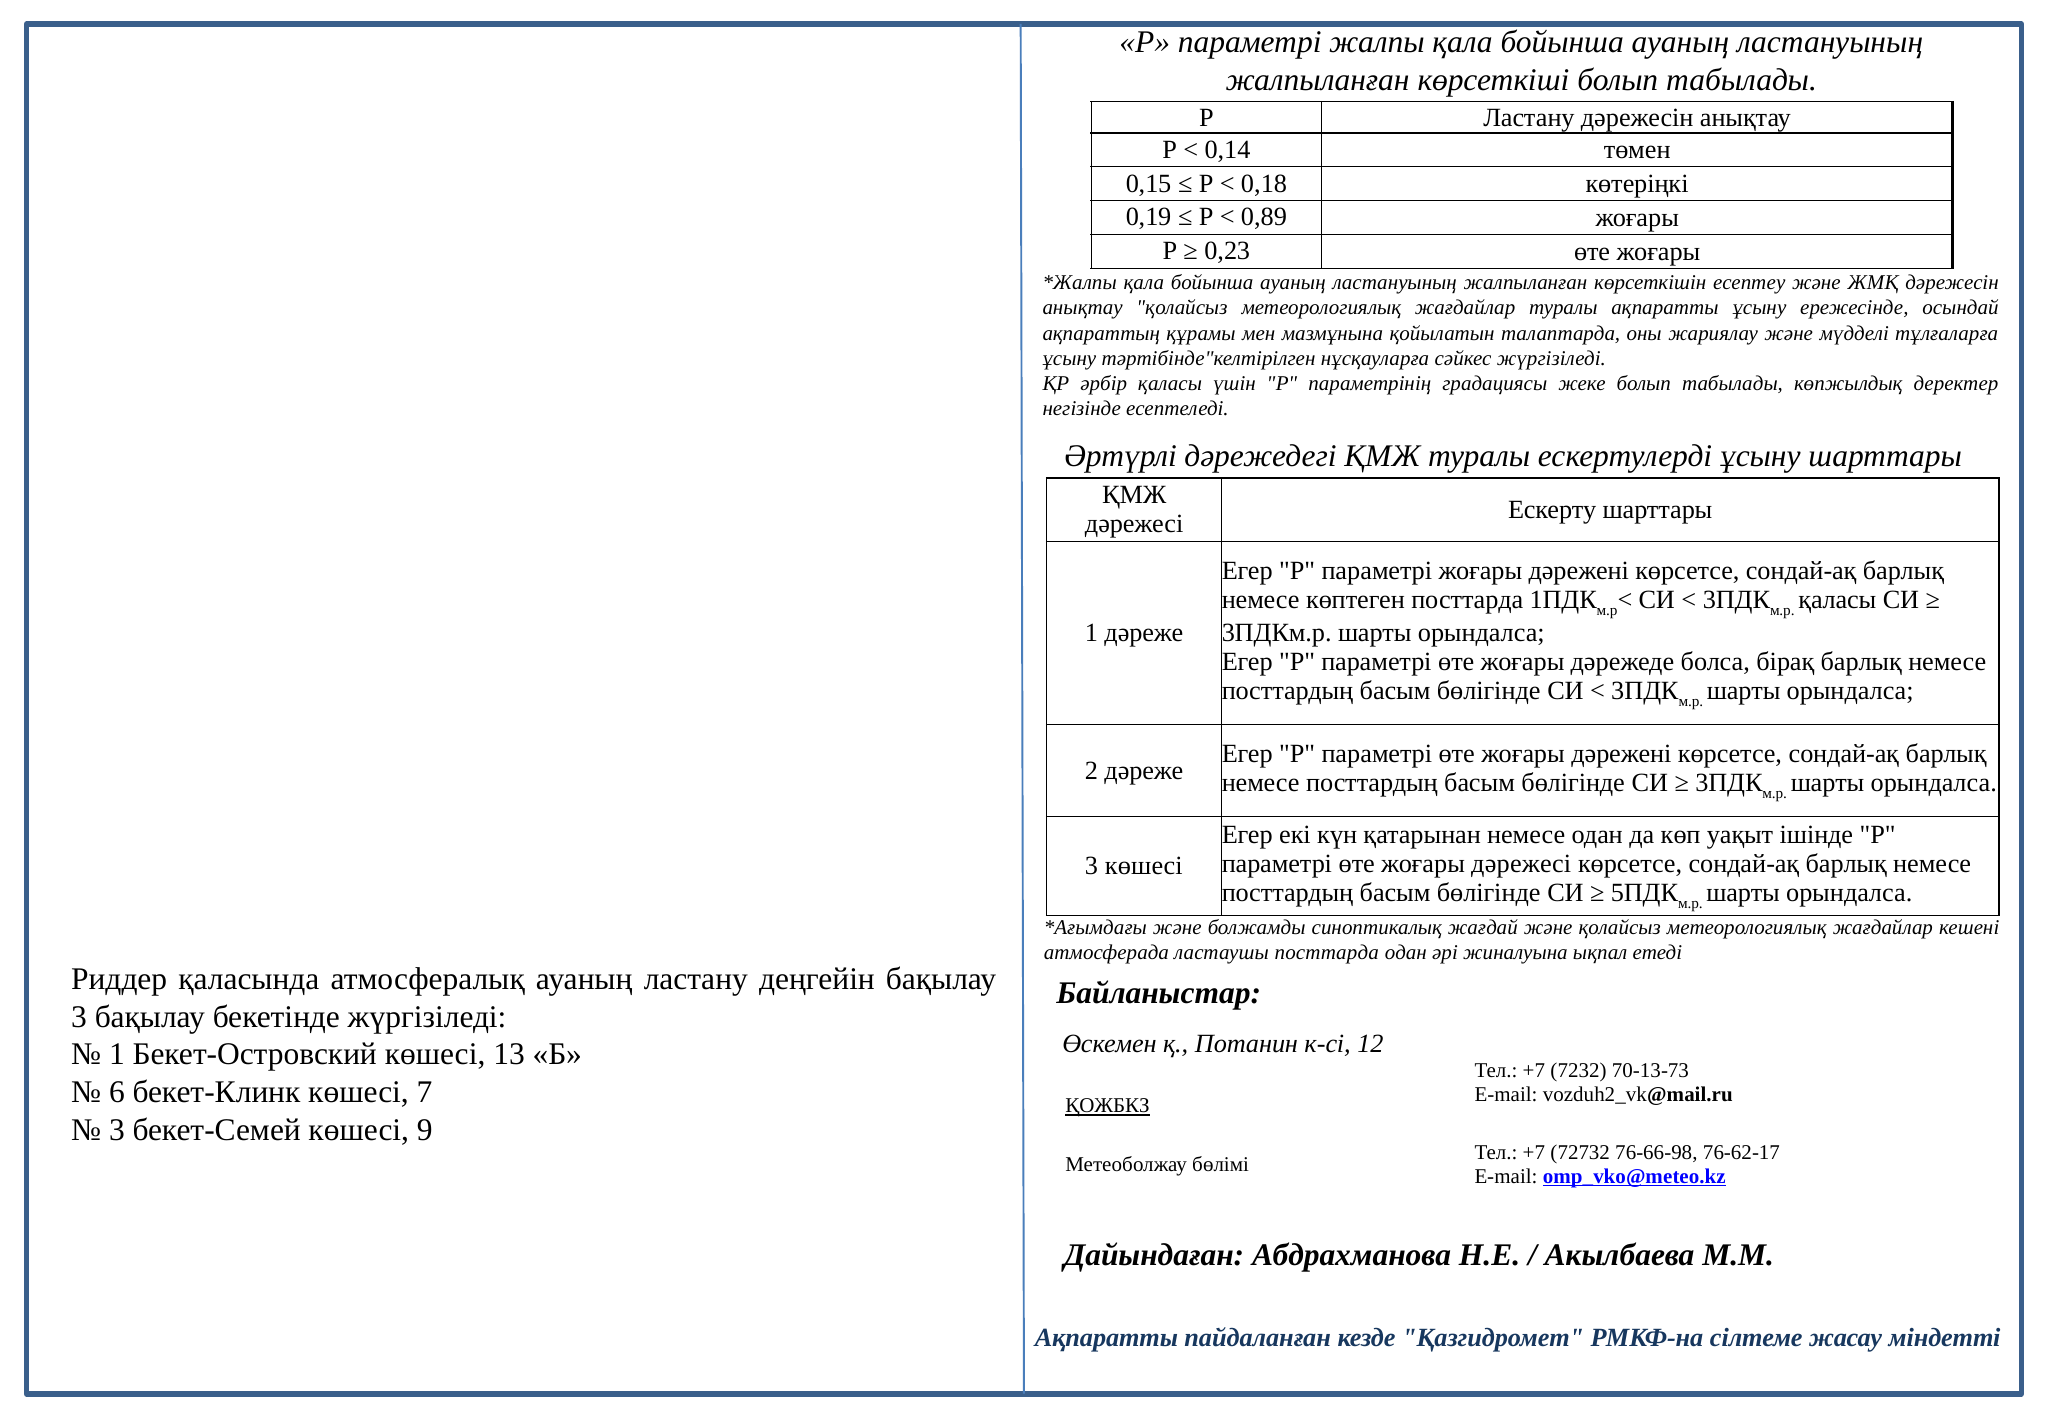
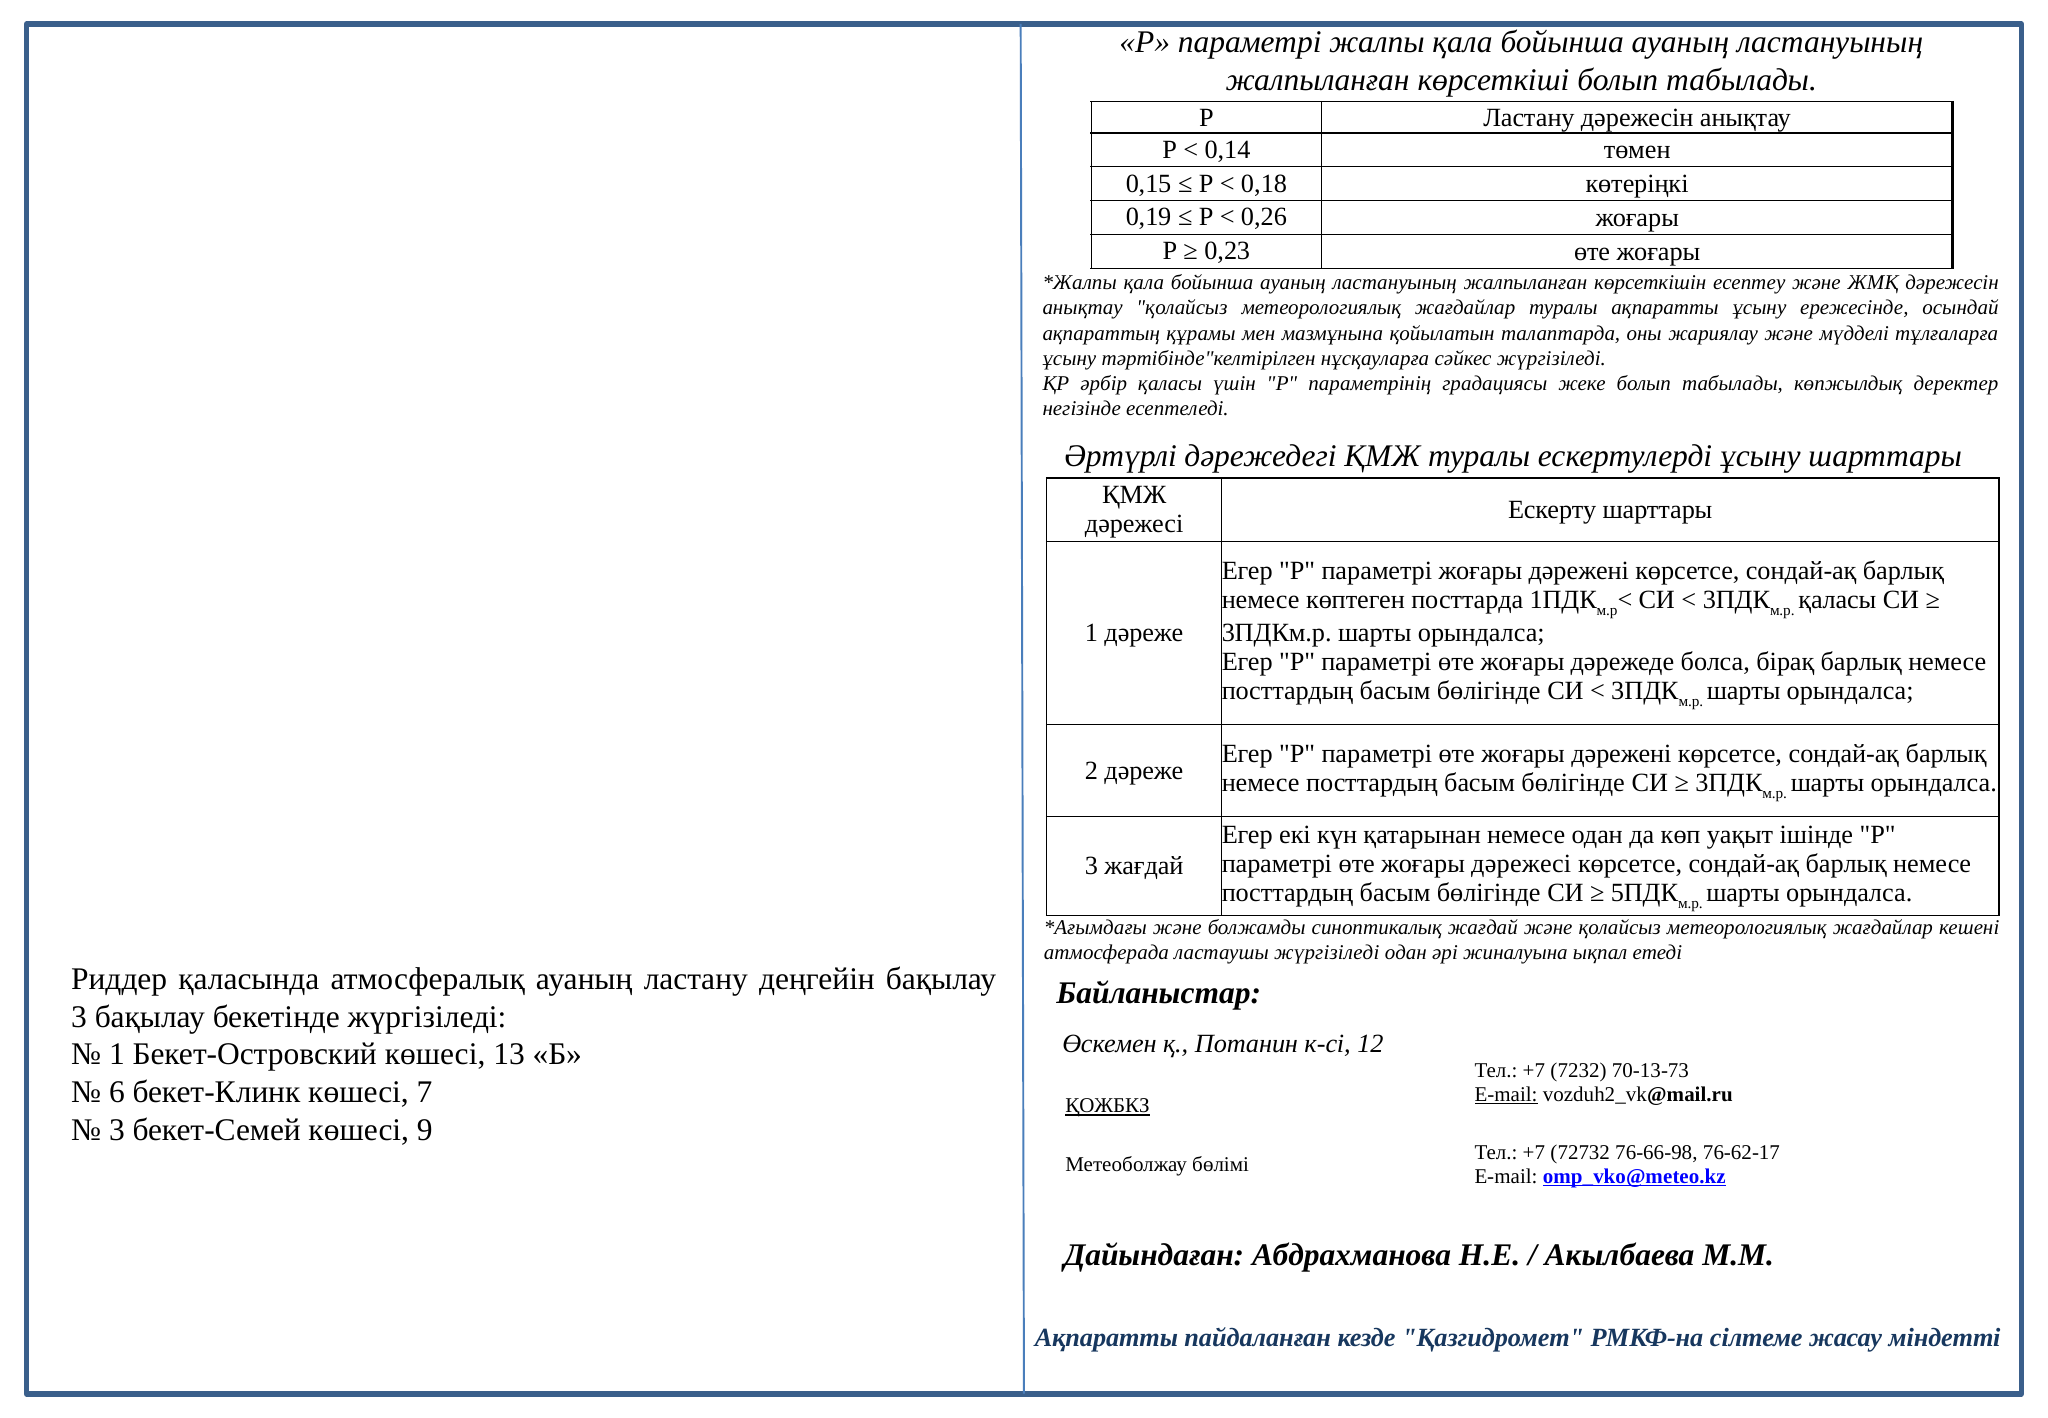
0,89: 0,89 -> 0,26 (1264, 217)
3 көшесі: көшесі -> жағдай (1144, 866)
ластаушы посттарда: посттарда -> жүргізіледі (1327, 953)
E-mail underline: none -> present (1506, 1094)
